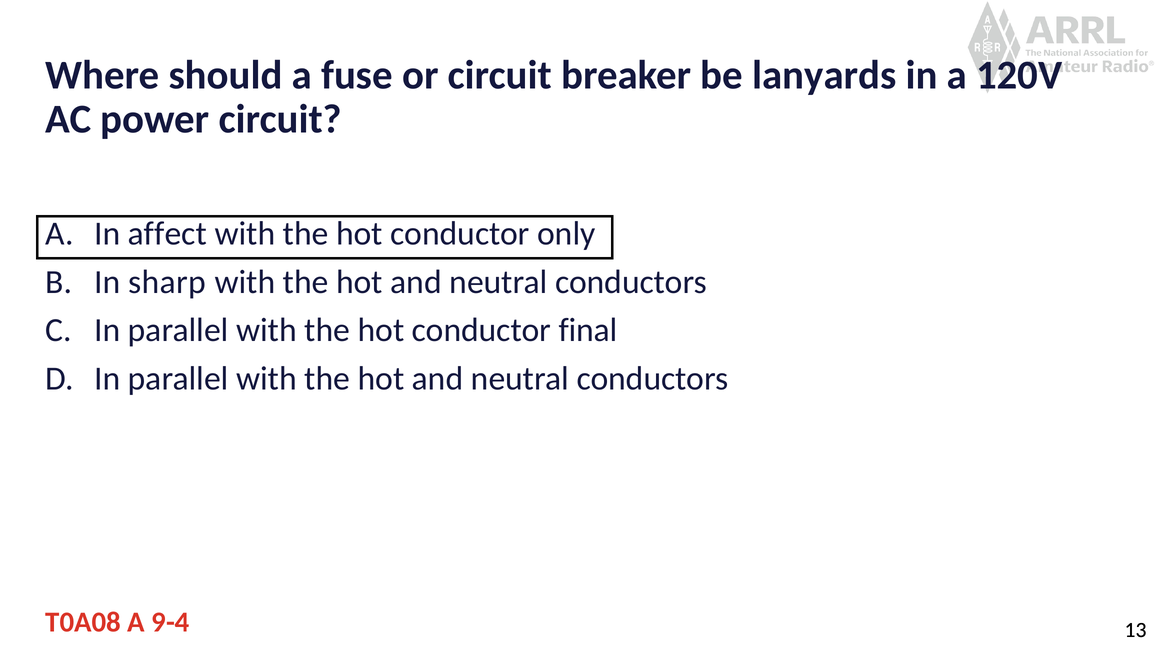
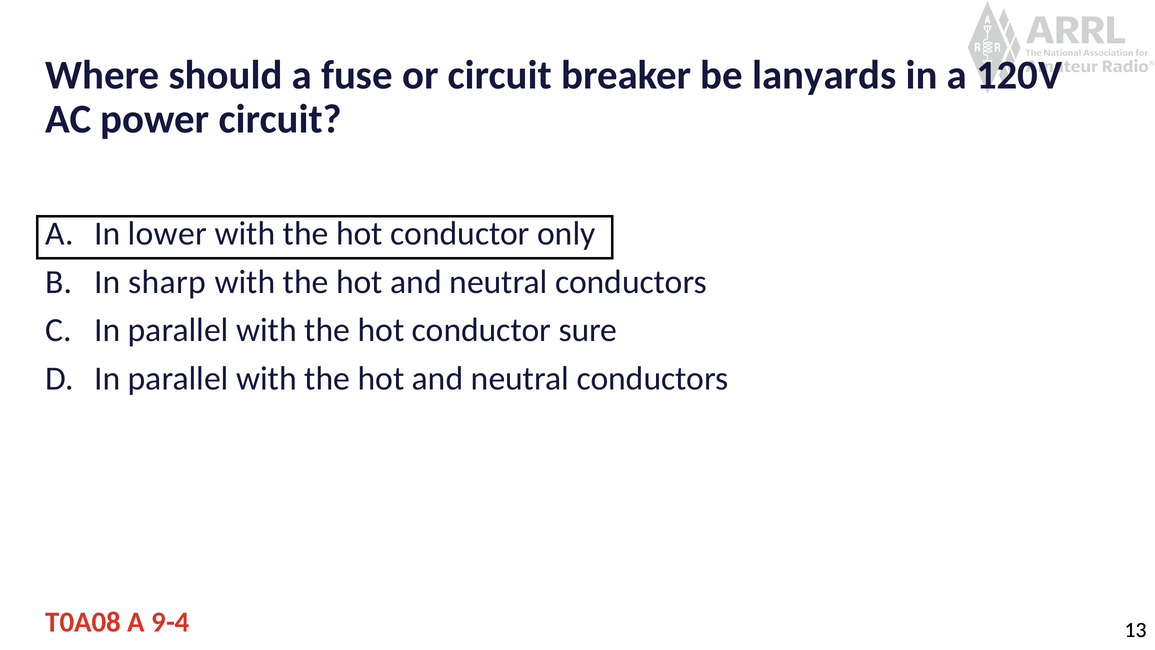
affect: affect -> lower (167, 233)
final: final -> sure (588, 330)
